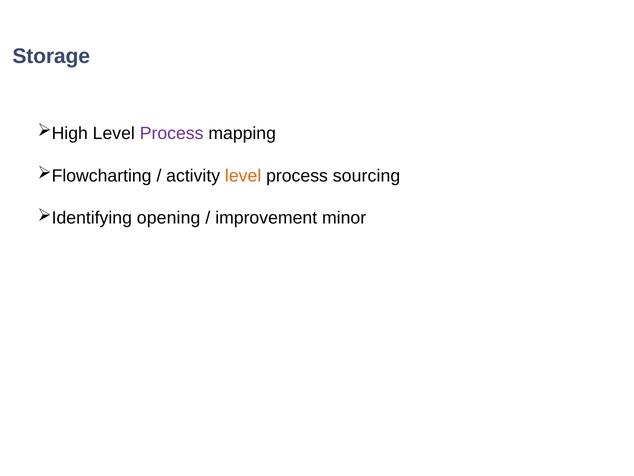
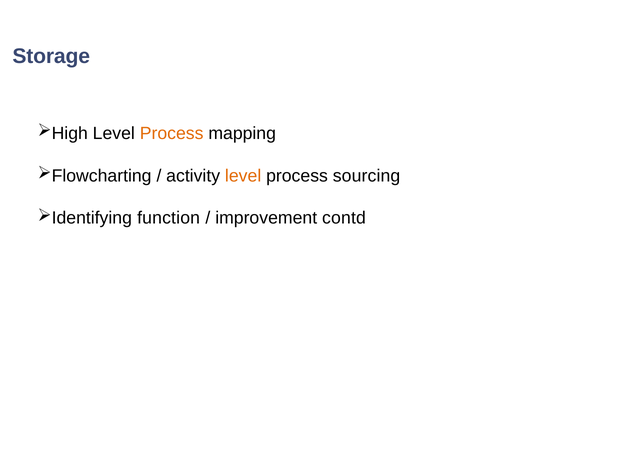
Process colour: purple -> orange (172, 133)
opening: opening -> function (169, 218)
minor: minor -> contd (344, 218)
